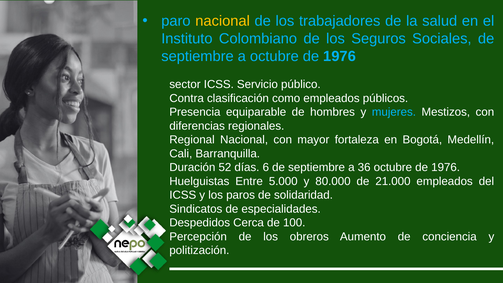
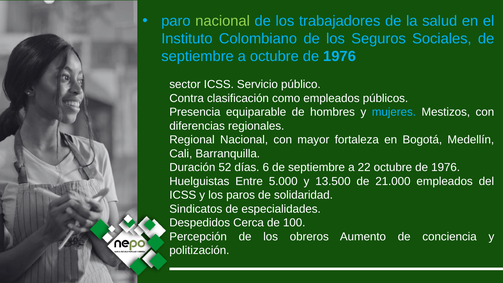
nacional colour: yellow -> light green (223, 21)
36: 36 -> 22 (364, 167)
80.000: 80.000 -> 13.500 (333, 181)
